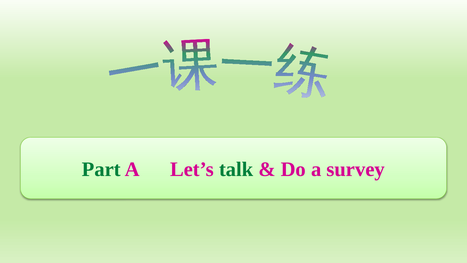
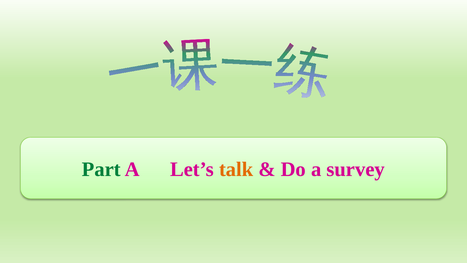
talk colour: green -> orange (236, 169)
